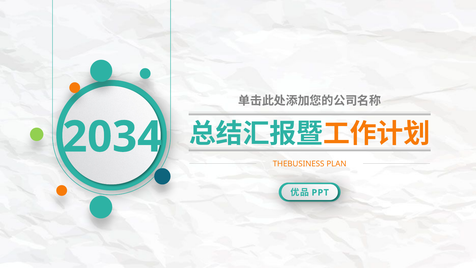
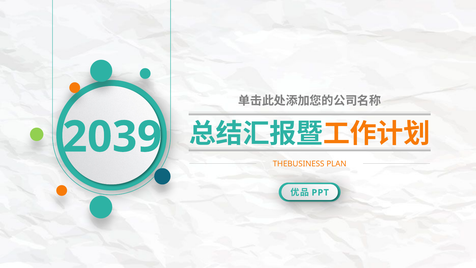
2034: 2034 -> 2039 (112, 137)
